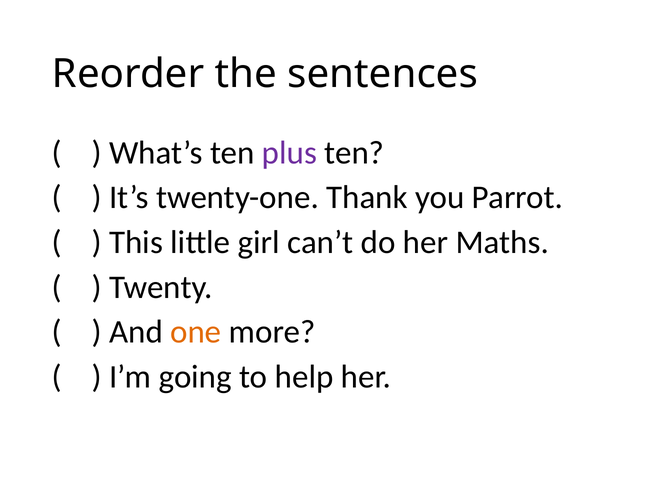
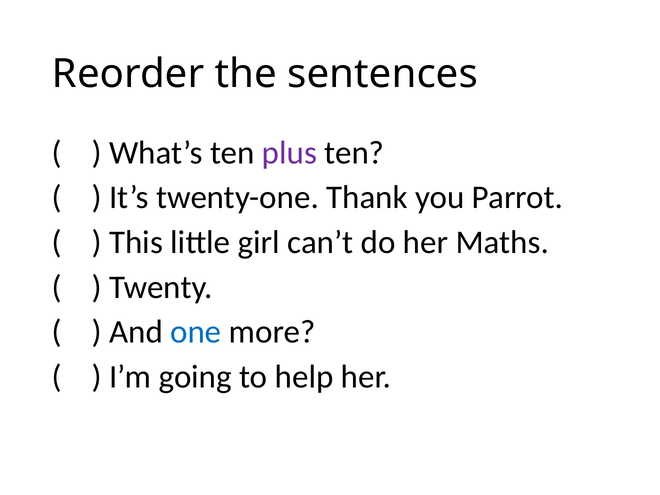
one colour: orange -> blue (196, 332)
